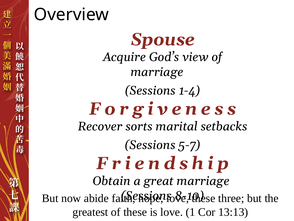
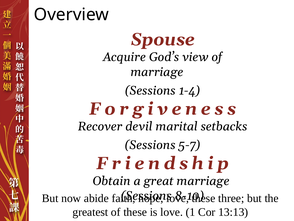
sorts: sorts -> devil (139, 126)
